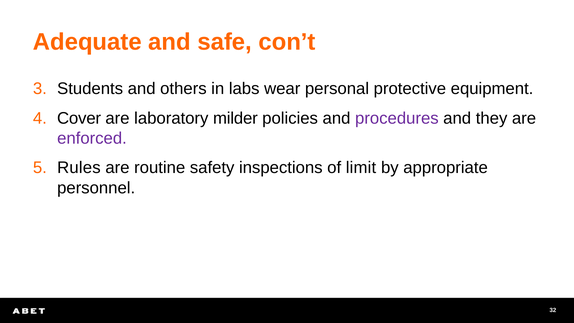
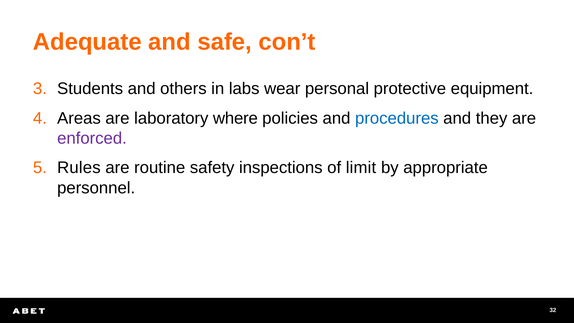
Cover: Cover -> Areas (79, 118)
milder: milder -> where (235, 118)
procedures colour: purple -> blue (397, 118)
